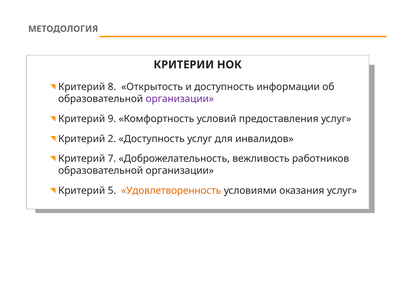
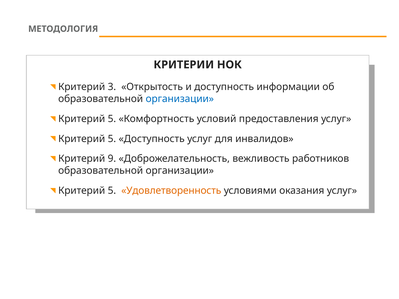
8: 8 -> 3 (112, 87)
организации colour: purple -> blue (180, 99)
9: 9 -> 5 (112, 119)
2: 2 -> 5 (112, 139)
7: 7 -> 9 (112, 159)
